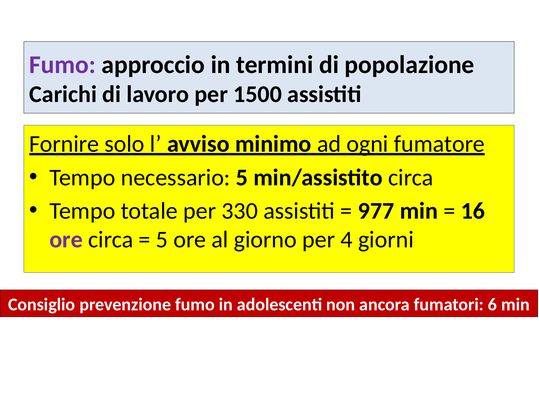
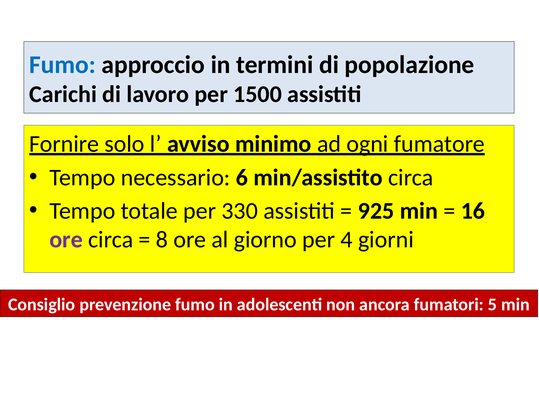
Fumo colour: purple -> blue (63, 65)
necessario 5: 5 -> 6 (242, 178)
977: 977 -> 925 (376, 211)
5: 5 -> 8 (162, 240)
6: 6 -> 5 (492, 305)
